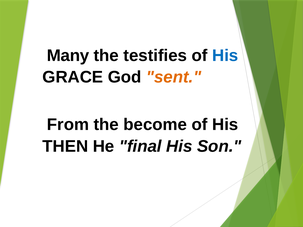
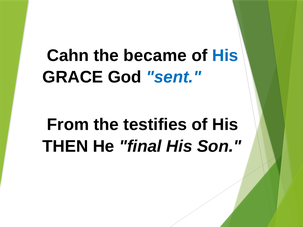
Many: Many -> Cahn (68, 56)
testifies: testifies -> became (155, 56)
sent colour: orange -> blue (174, 77)
become: become -> testifies (155, 125)
